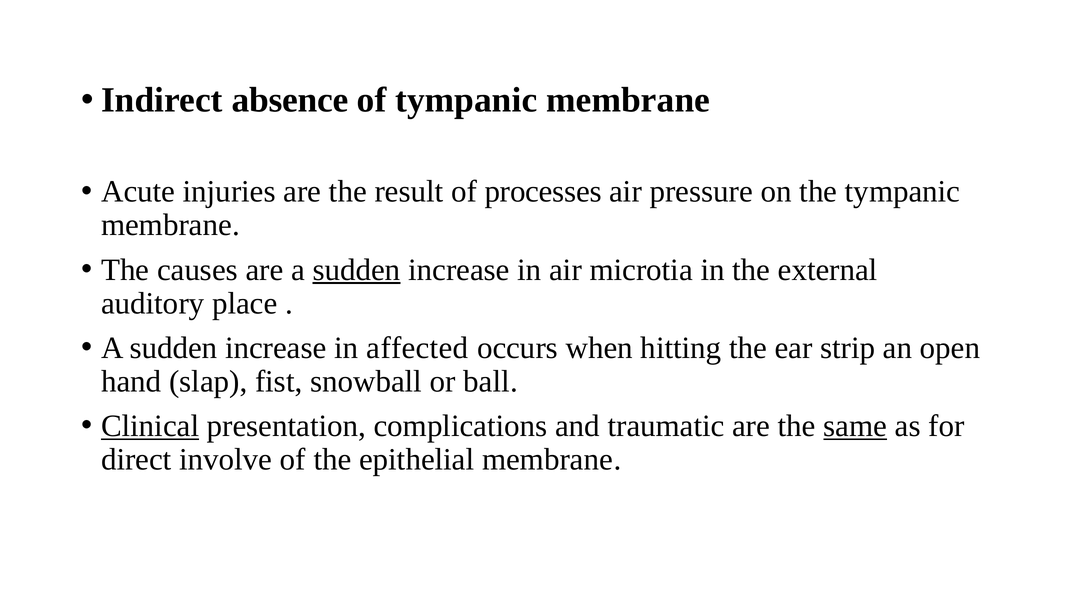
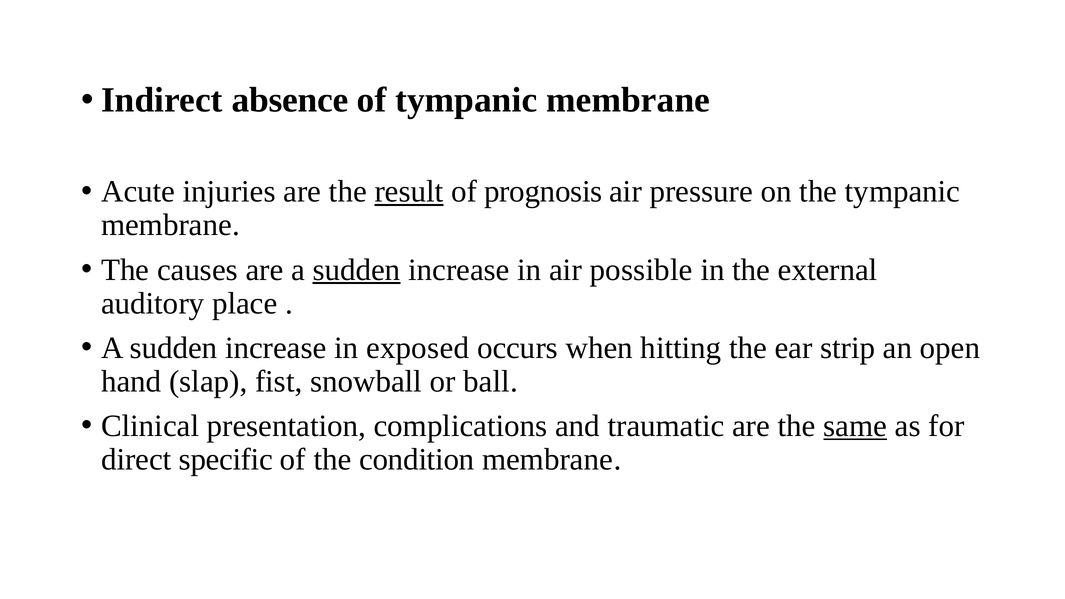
result underline: none -> present (409, 192)
processes: processes -> prognosis (543, 192)
microtia: microtia -> possible (641, 270)
affected: affected -> exposed (418, 348)
Clinical underline: present -> none (150, 426)
involve: involve -> specific (226, 459)
epithelial: epithelial -> condition (417, 459)
